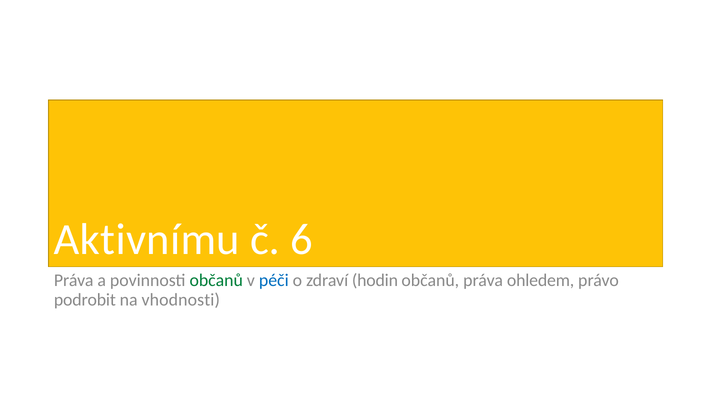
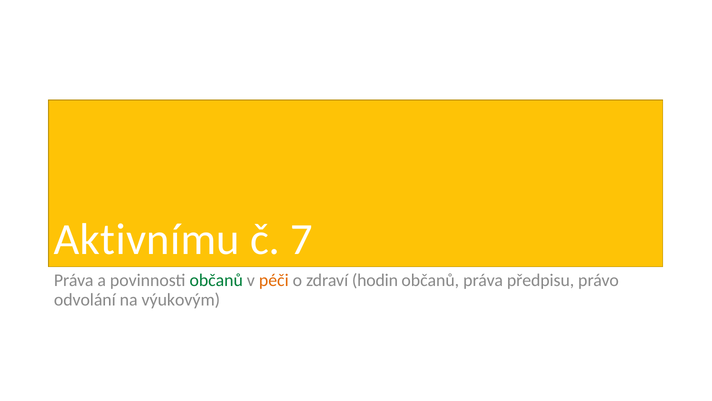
6: 6 -> 7 (302, 239)
péči colour: blue -> orange (274, 280)
ohledem: ohledem -> předpisu (541, 280)
podrobit: podrobit -> odvolání (85, 299)
vhodnosti: vhodnosti -> výukovým (181, 299)
